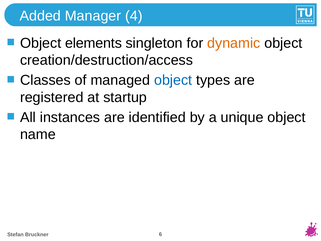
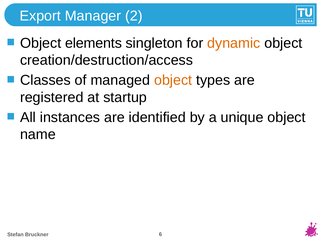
Added: Added -> Export (40, 16)
4: 4 -> 2 (134, 16)
object colour: blue -> orange (173, 80)
